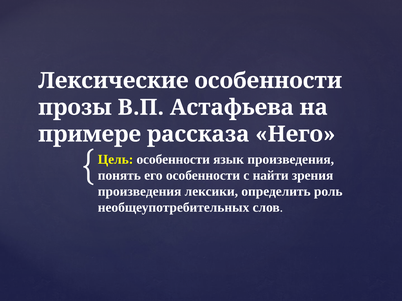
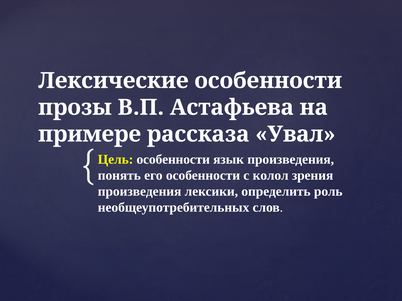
Него: Него -> Увал (295, 134)
найти: найти -> колол (271, 176)
